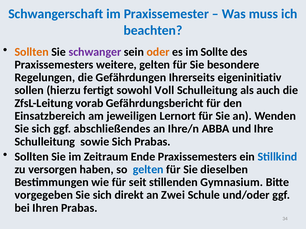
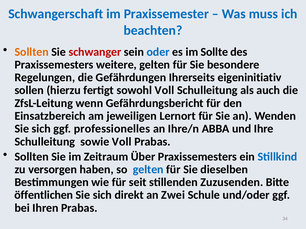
schwanger colour: purple -> red (95, 52)
oder colour: orange -> blue (158, 52)
vorab: vorab -> wenn (89, 103)
abschließendes: abschließendes -> professionelles (112, 129)
sowie Sich: Sich -> Voll (122, 142)
Ende: Ende -> Über (143, 157)
Gymnasium: Gymnasium -> Zuzusenden (232, 183)
vorgegeben: vorgegeben -> öffentlichen (44, 196)
